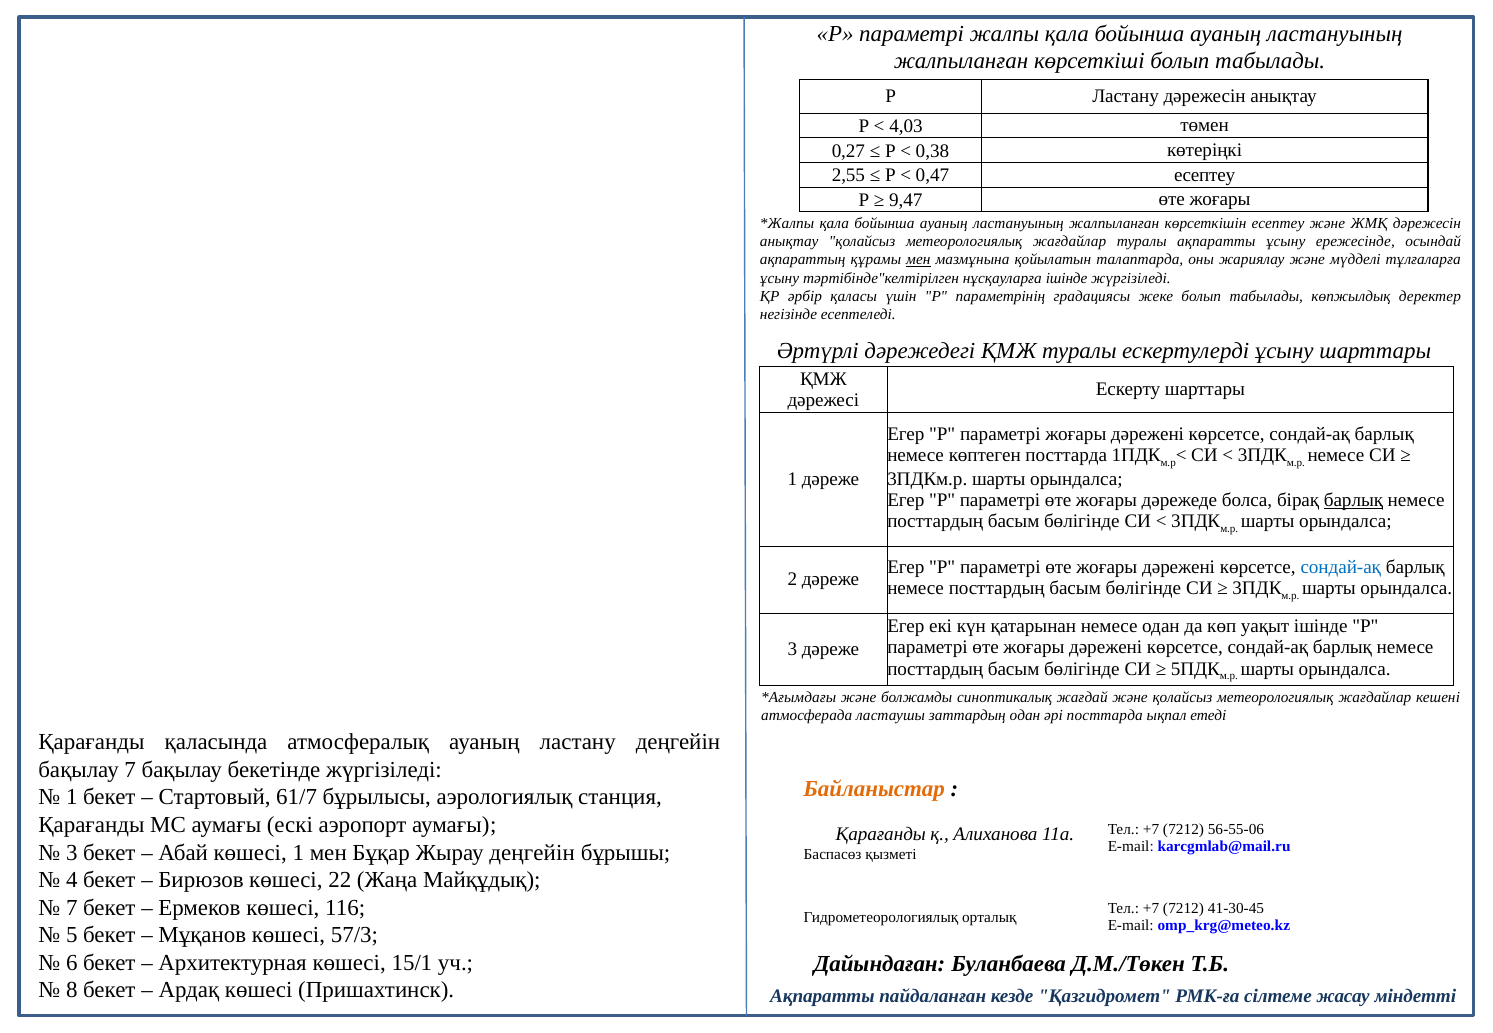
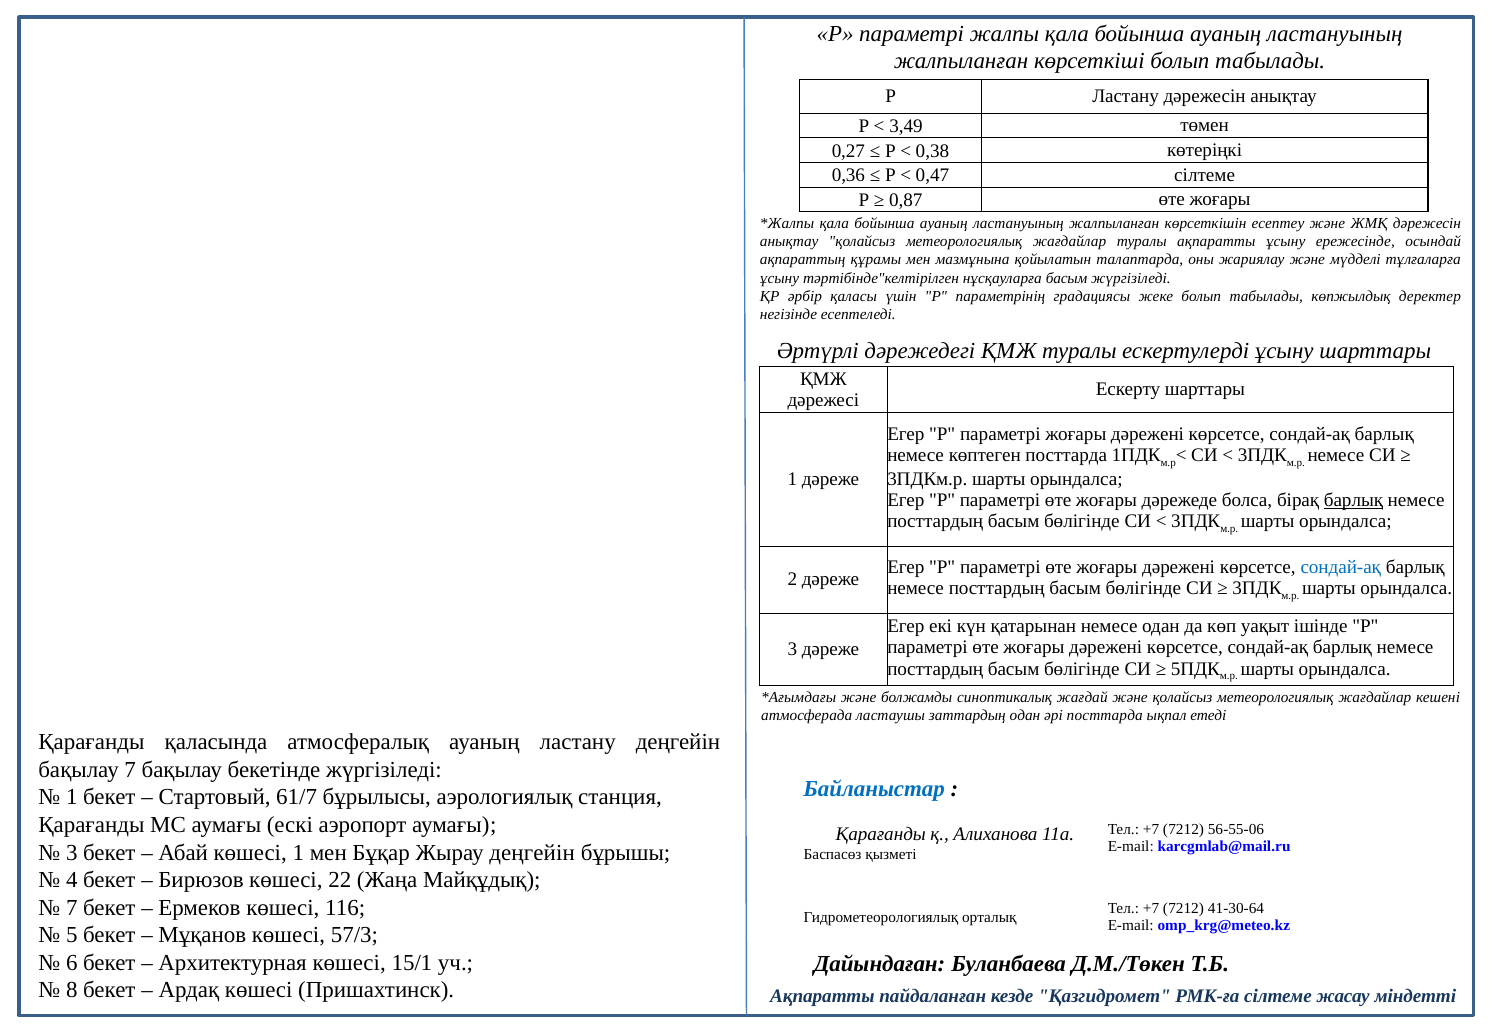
4,03: 4,03 -> 3,49 (906, 126)
2,55: 2,55 -> 0,36 (848, 176)
0,47 есептеу: есептеу -> сілтеме (1205, 175)
9,47: 9,47 -> 0,87 (906, 200)
мен underline: present -> none (918, 260)
нұсқауларға ішінде: ішінде -> басым (1067, 278)
Байланыстар colour: orange -> blue (874, 790)
41-30-45: 41-30-45 -> 41-30-64 (1236, 909)
